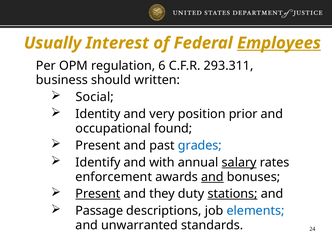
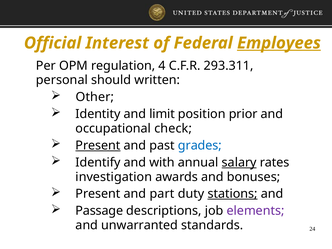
Usually: Usually -> Official (53, 43)
6: 6 -> 4 (162, 66)
business: business -> personal (62, 80)
Social: Social -> Other (95, 97)
very: very -> limit (162, 114)
found: found -> check (173, 128)
Present underline: none -> present (98, 145)
enforcement: enforcement -> investigation (114, 177)
and underline: present -> none (212, 177)
Present underline: present -> none (98, 194)
they: they -> part (162, 194)
elements colour: blue -> purple (256, 211)
